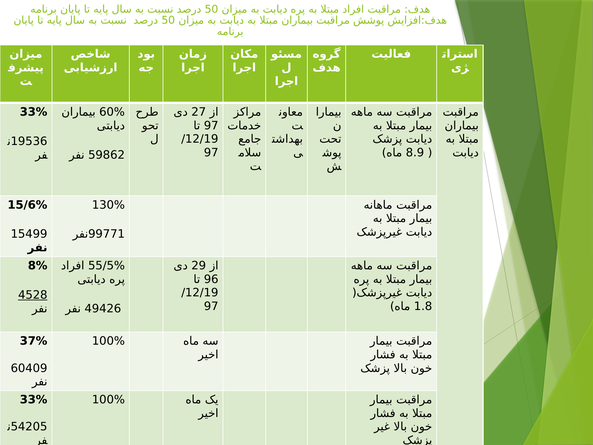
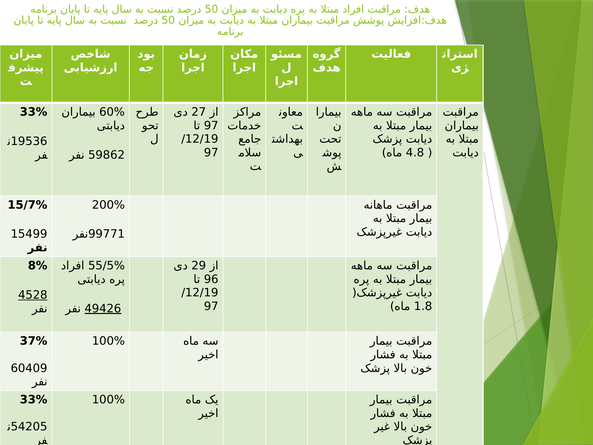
8.9: 8.9 -> 4.8 (415, 153)
15/6%: 15/6% -> 15/7% (27, 205)
130%: 130% -> 200% (108, 205)
49426 underline: none -> present (103, 308)
